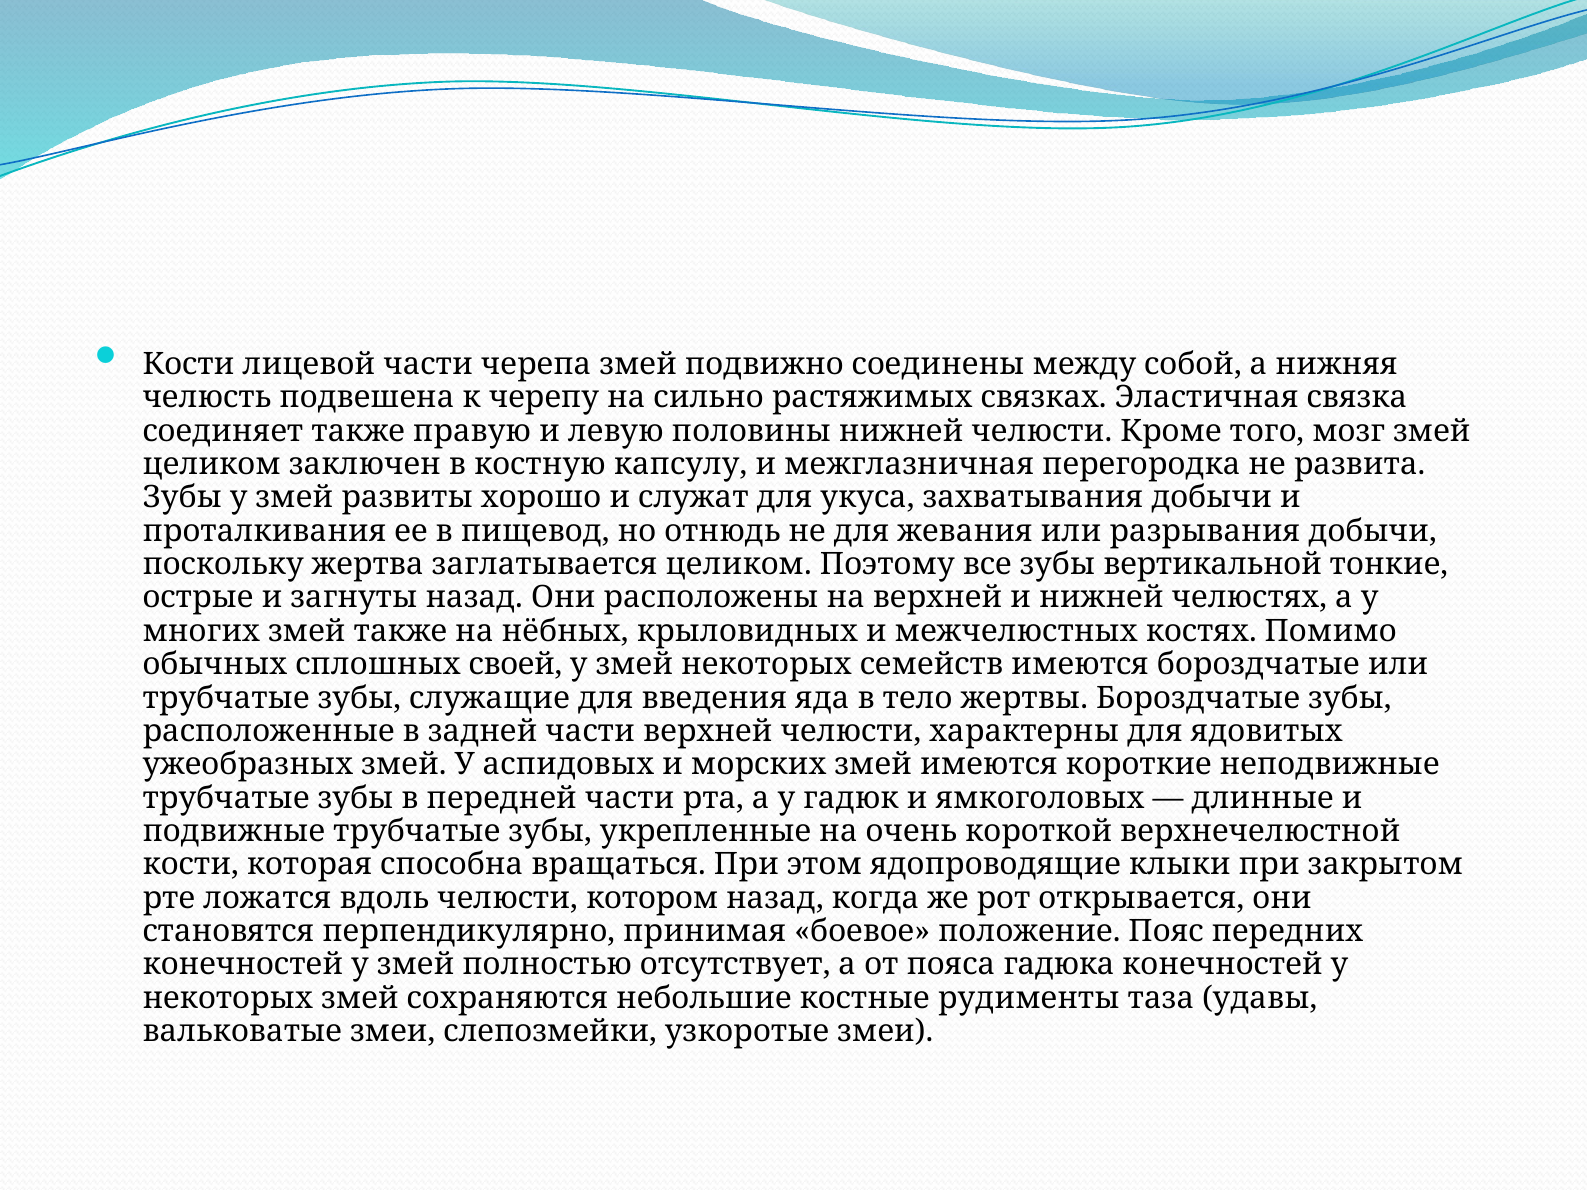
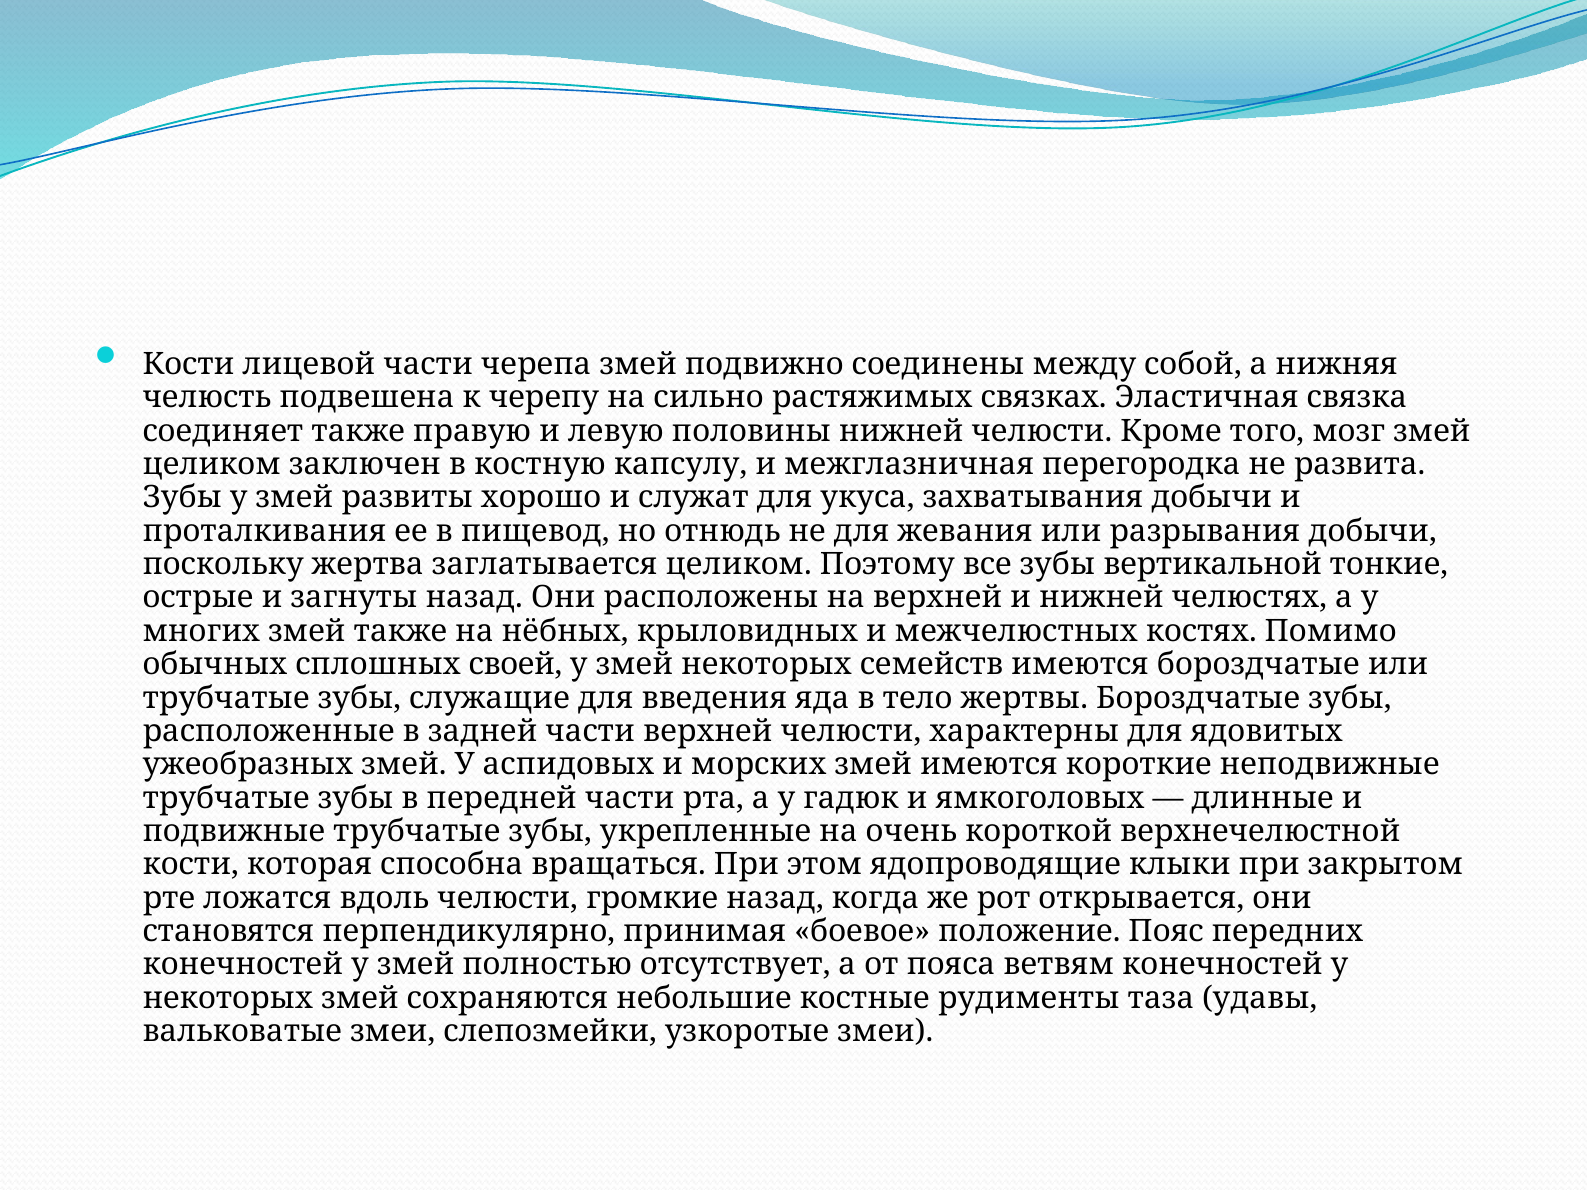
котором: котором -> громкие (652, 898)
гадюка: гадюка -> ветвям (1059, 965)
